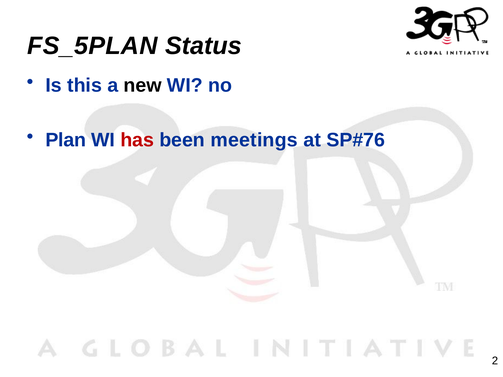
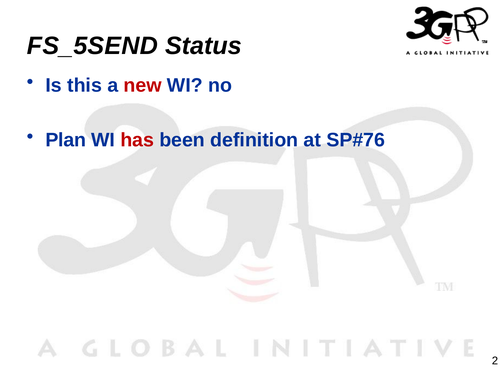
FS_5PLAN: FS_5PLAN -> FS_5SEND (92, 46)
new colour: black -> red (143, 85)
meetings: meetings -> definition (254, 140)
